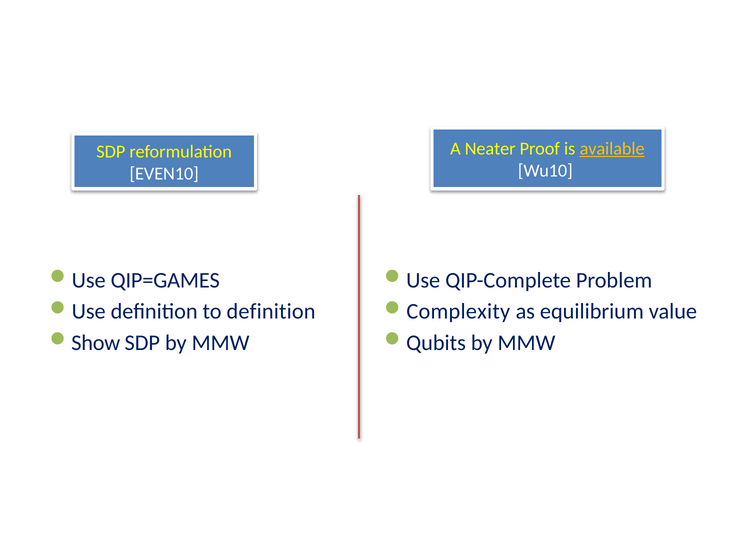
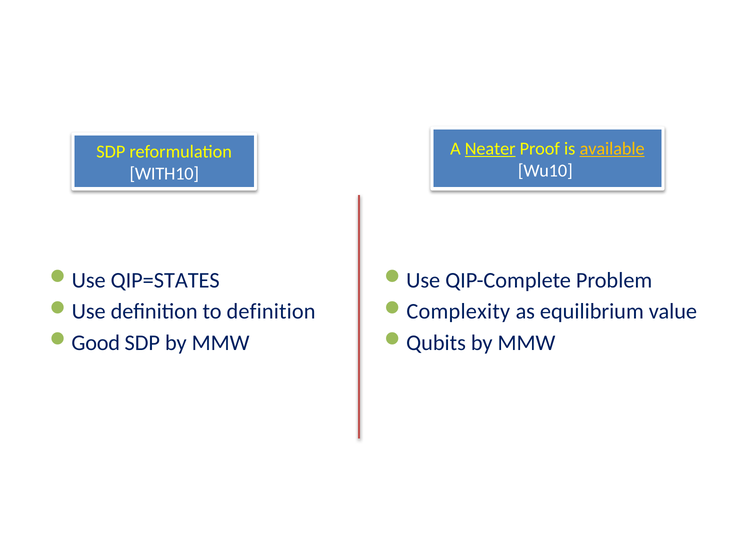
Neater underline: none -> present (490, 148)
EVEN10: EVEN10 -> WITH10 (164, 173)
QIP=GAMES: QIP=GAMES -> QIP=STATES (165, 280)
Show: Show -> Good (96, 343)
